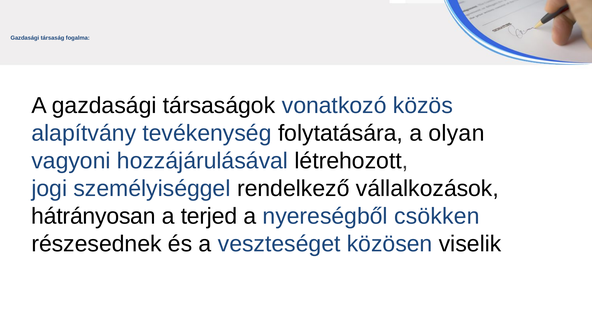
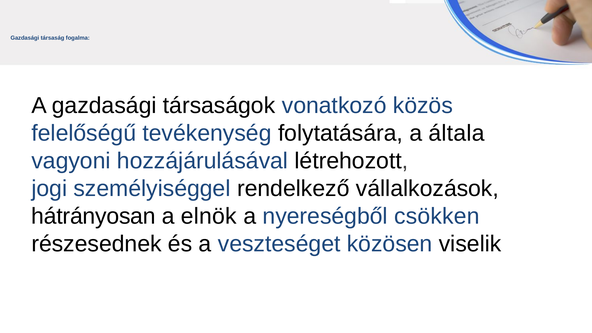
alapítvány: alapítvány -> felelőségű (84, 133)
olyan: olyan -> általa (457, 133)
terjed: terjed -> elnök (209, 216)
